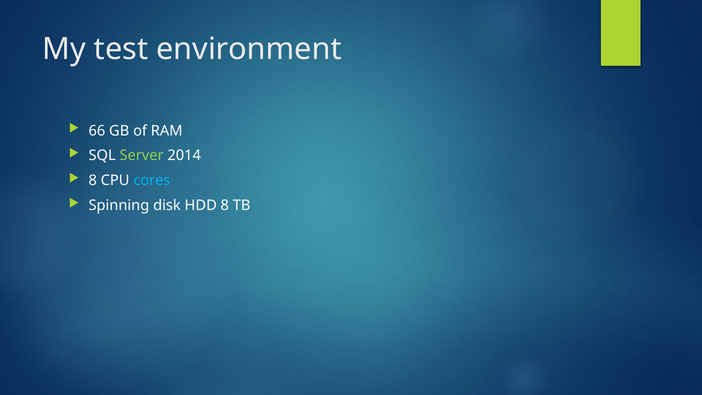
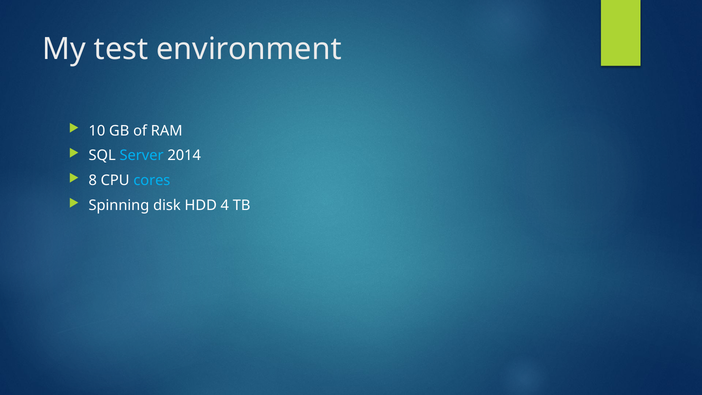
66: 66 -> 10 (97, 131)
Server colour: light green -> light blue (142, 156)
HDD 8: 8 -> 4 (225, 205)
